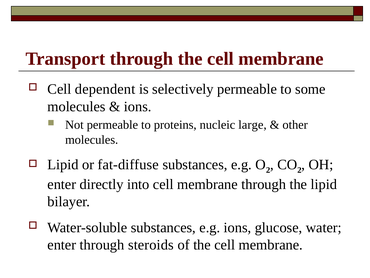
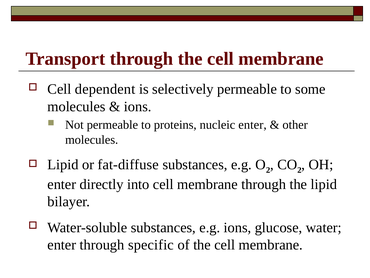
nucleic large: large -> enter (252, 125)
steroids: steroids -> specific (151, 244)
